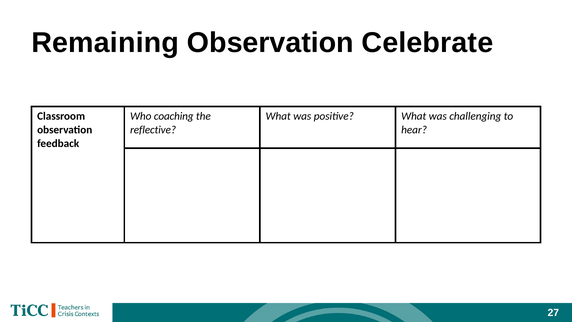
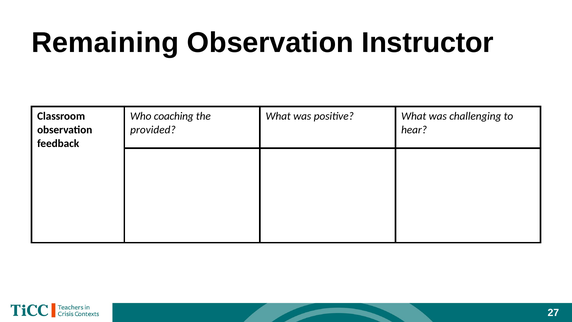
Celebrate: Celebrate -> Instructor (428, 43)
reflective: reflective -> provided (153, 130)
